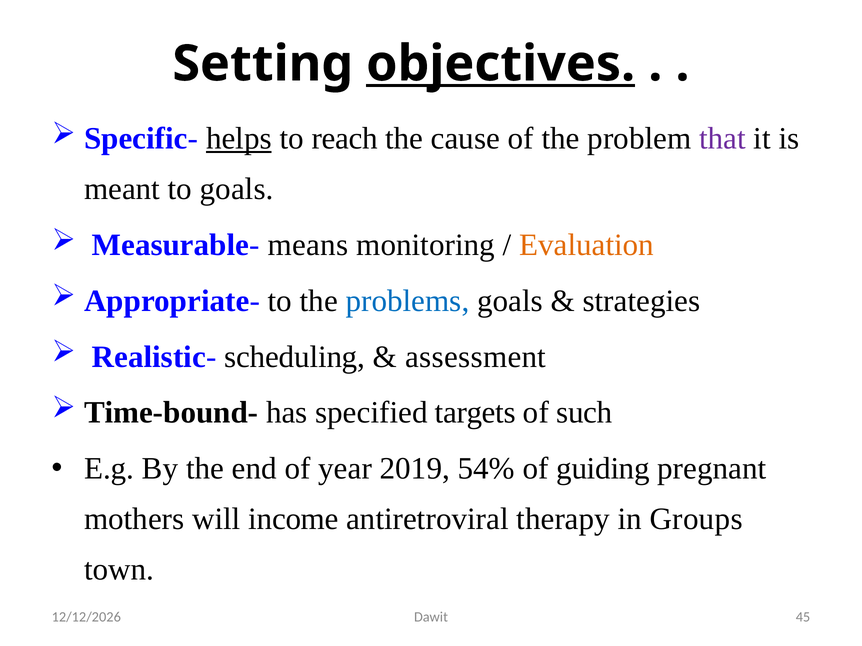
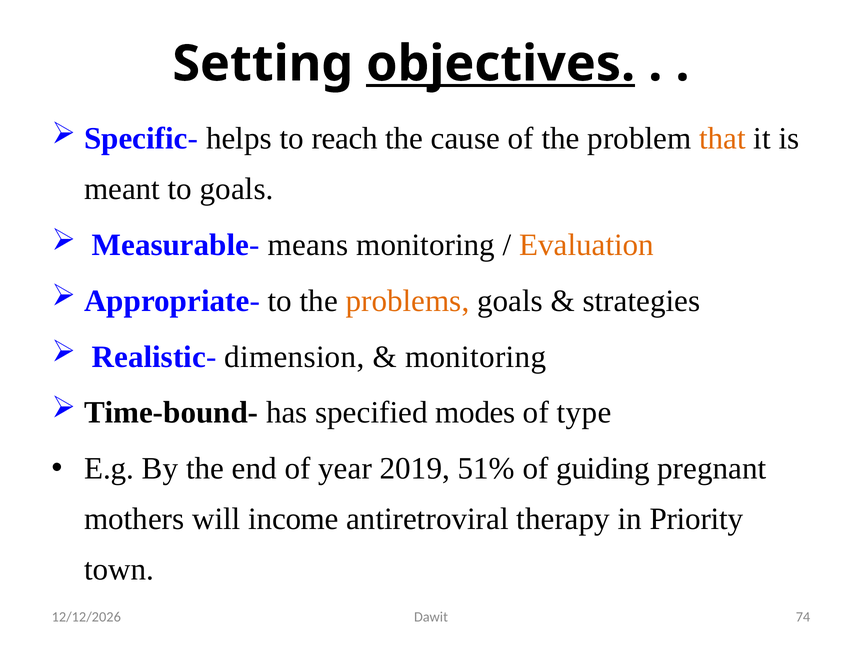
helps underline: present -> none (239, 139)
that colour: purple -> orange (722, 139)
problems colour: blue -> orange (408, 301)
scheduling: scheduling -> dimension (294, 357)
assessment: assessment -> monitoring (476, 357)
targets: targets -> modes (475, 413)
such: such -> type (584, 413)
54%: 54% -> 51% (486, 469)
Groups: Groups -> Priority (696, 519)
45: 45 -> 74 (803, 617)
